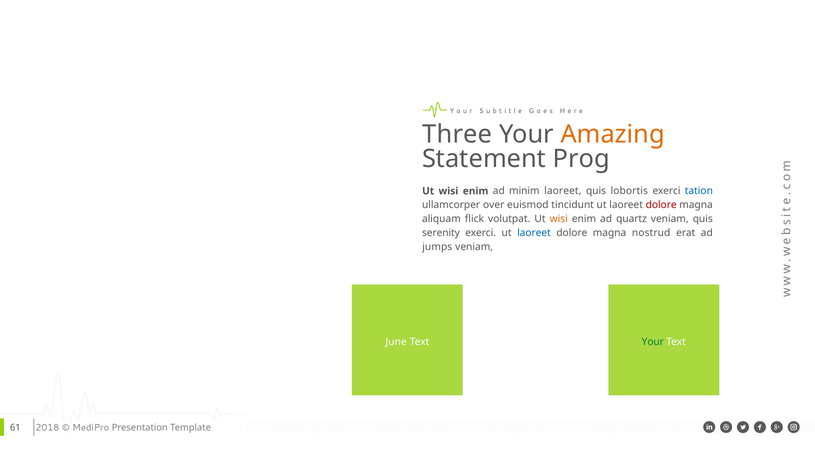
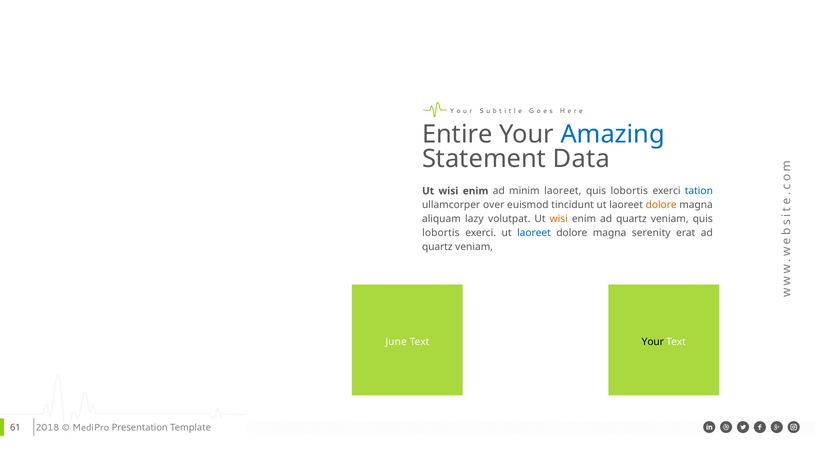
Three: Three -> Entire (457, 135)
Amazing colour: orange -> blue (613, 135)
Prog: Prog -> Data (581, 159)
dolore colour: red -> orange (661, 205)
flick: flick -> lazy (474, 219)
serenity: serenity -> lobortis (441, 233)
nostrud: nostrud -> serenity (651, 233)
jumps: jumps -> quartz (437, 247)
Your colour: green -> black (653, 342)
